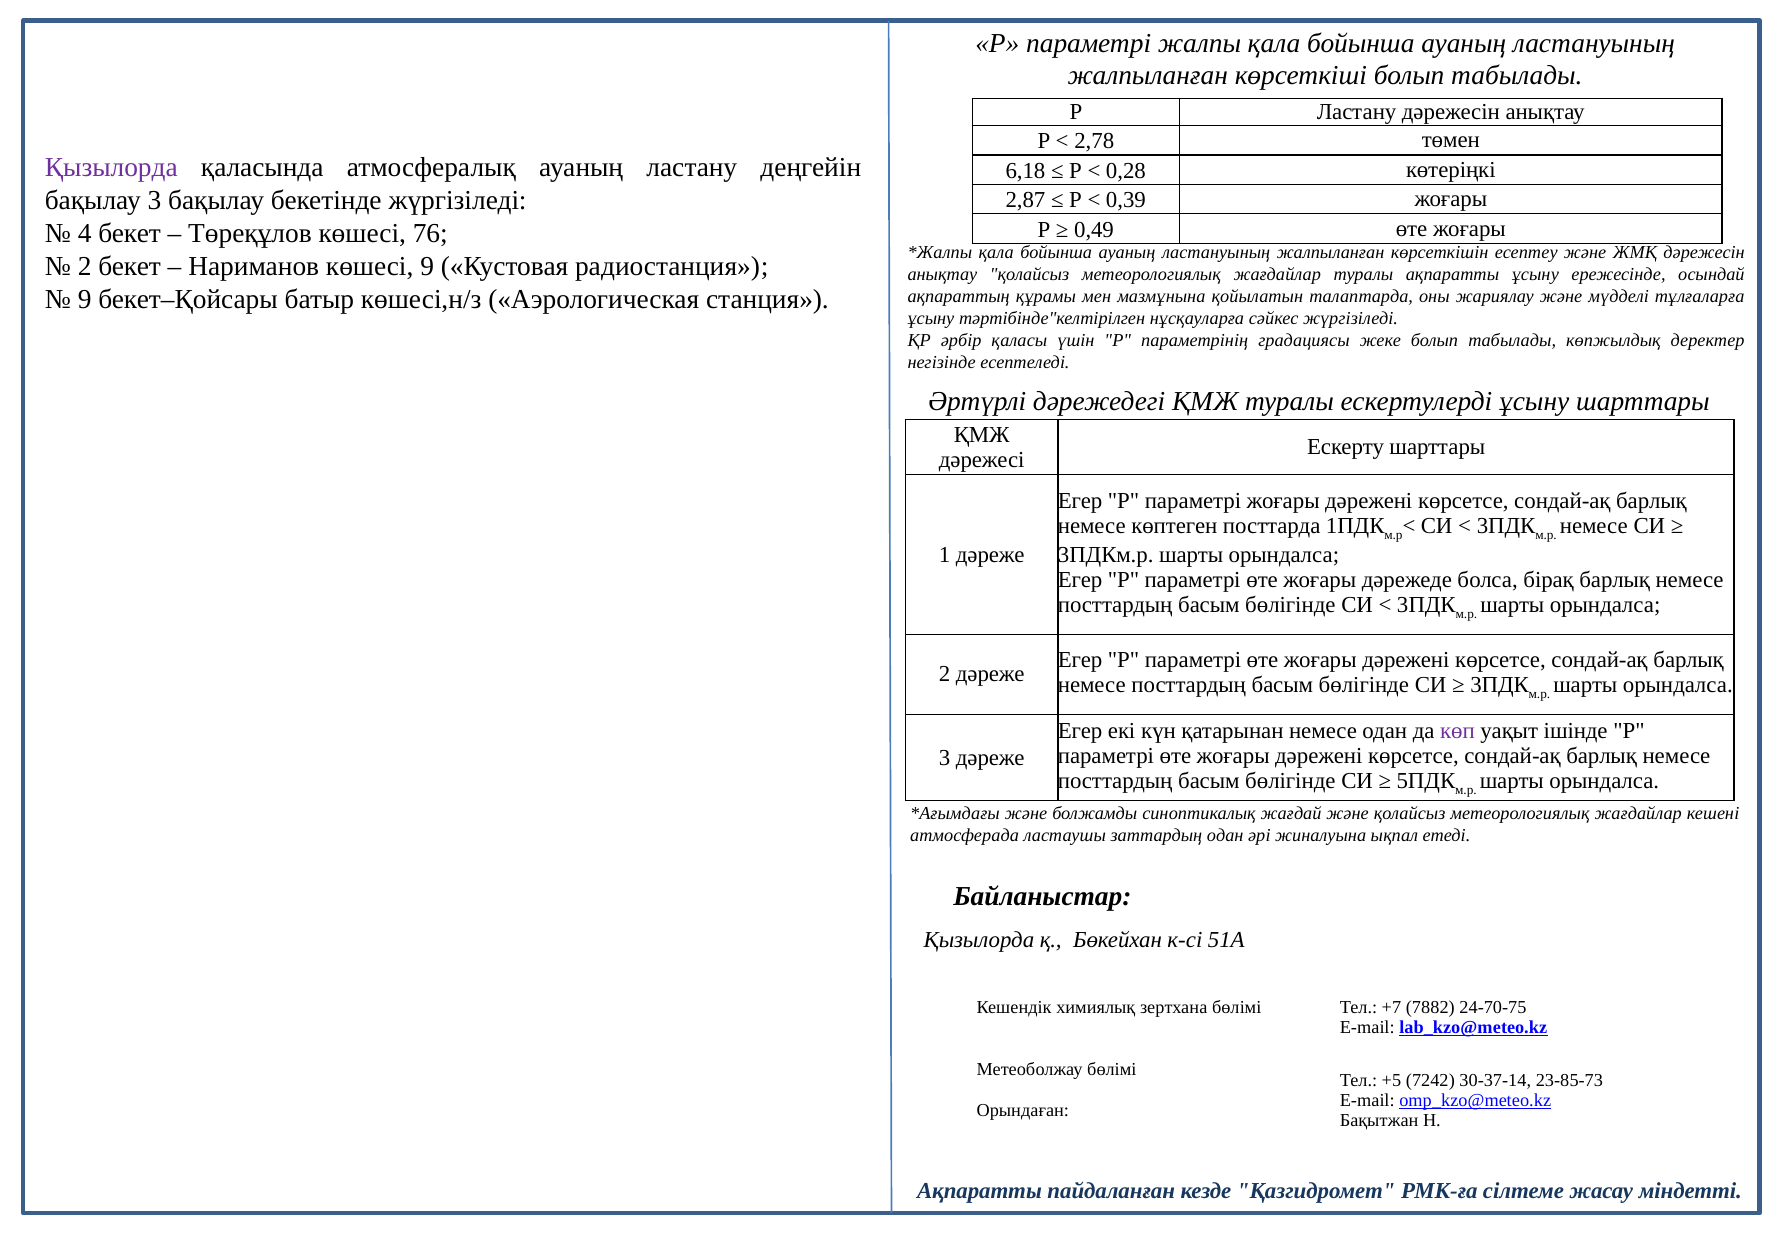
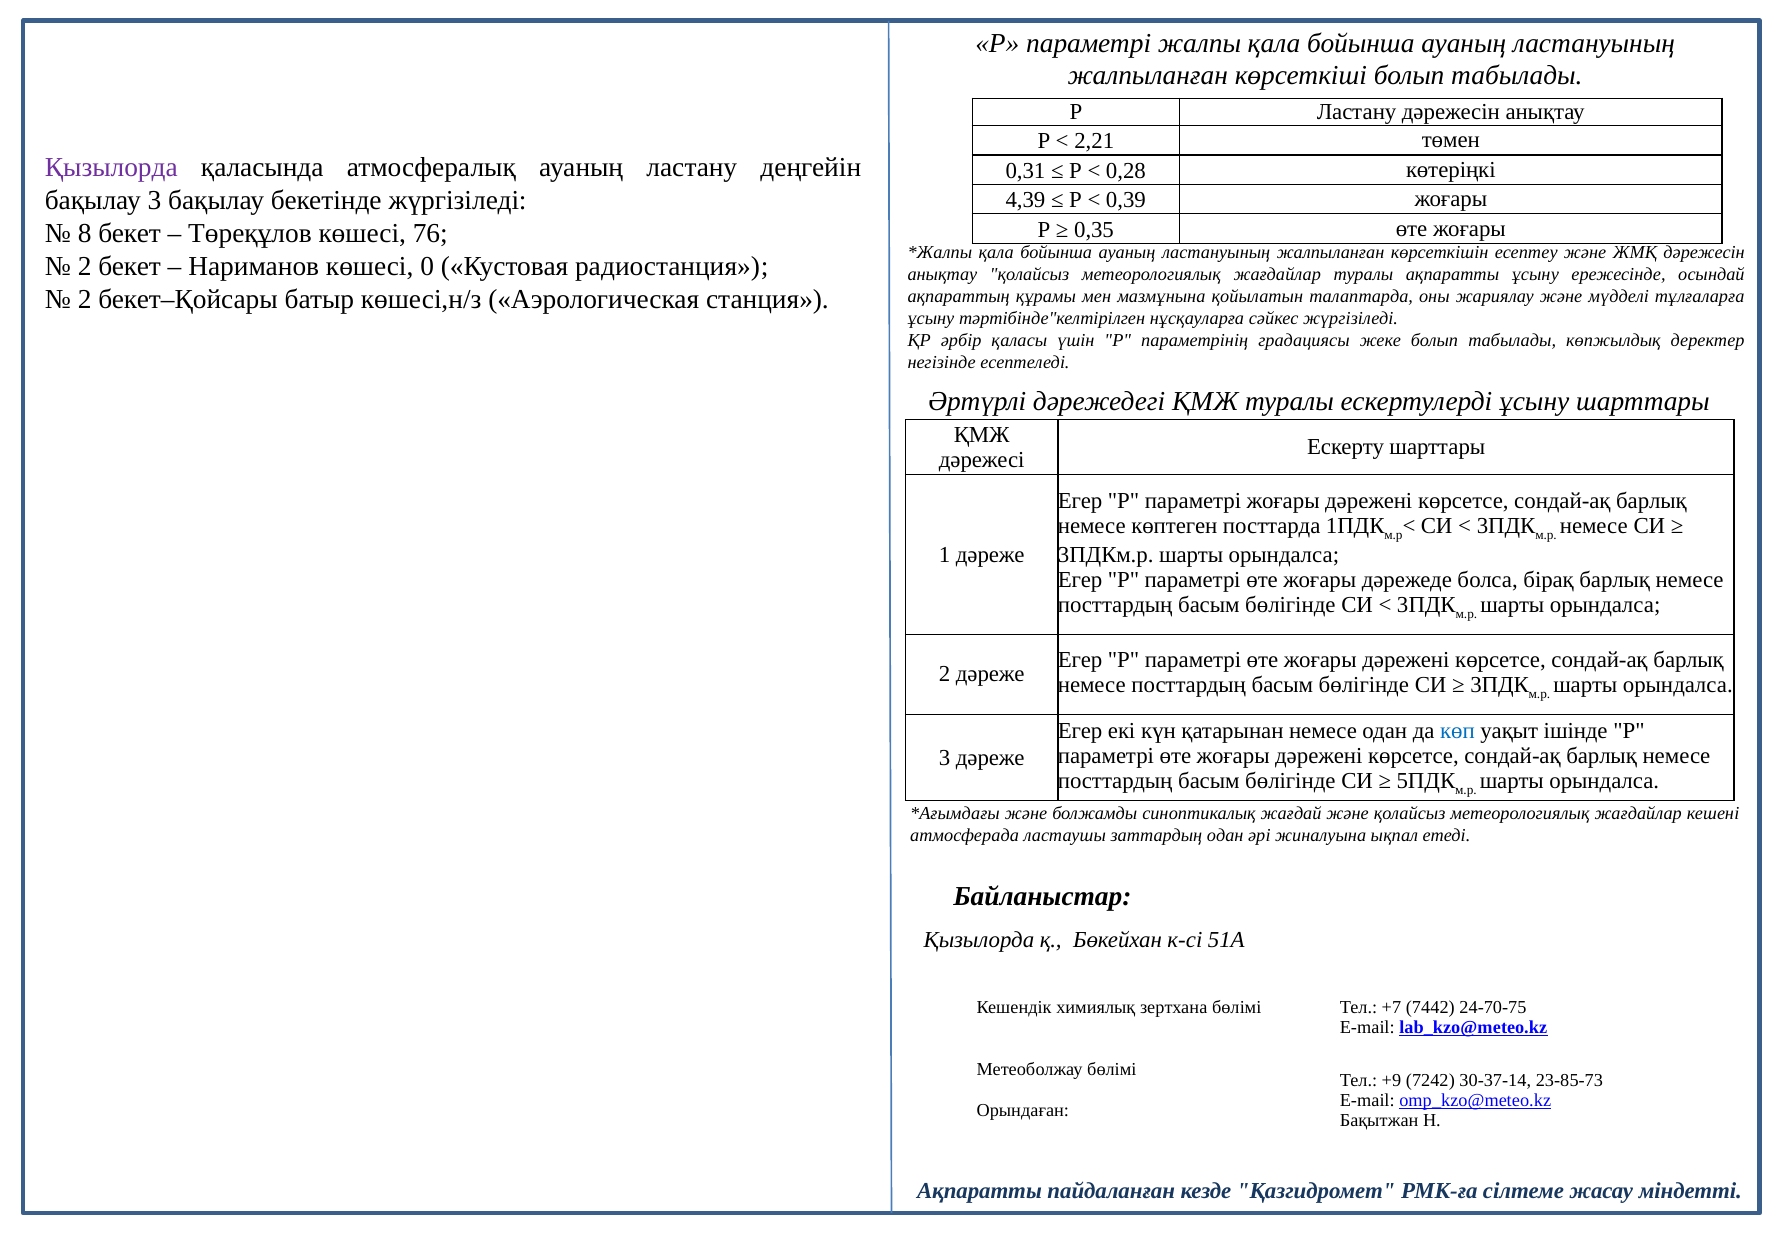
2,78: 2,78 -> 2,21 (1094, 141)
6,18: 6,18 -> 0,31 (1026, 171)
2,87: 2,87 -> 4,39 (1026, 200)
0,49: 0,49 -> 0,35 (1094, 230)
4: 4 -> 8 (85, 233)
көшесі 9: 9 -> 0 (427, 266)
9: 9 -> 2 (85, 299)
көп colour: purple -> blue (1457, 731)
7882: 7882 -> 7442 (1430, 1007)
+5: +5 -> +9 (1391, 1080)
